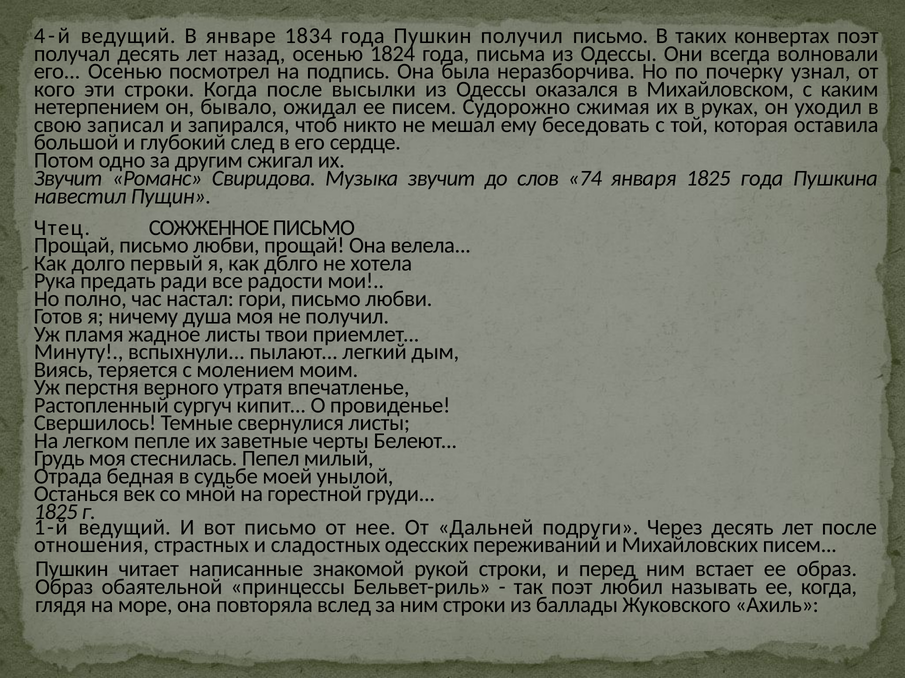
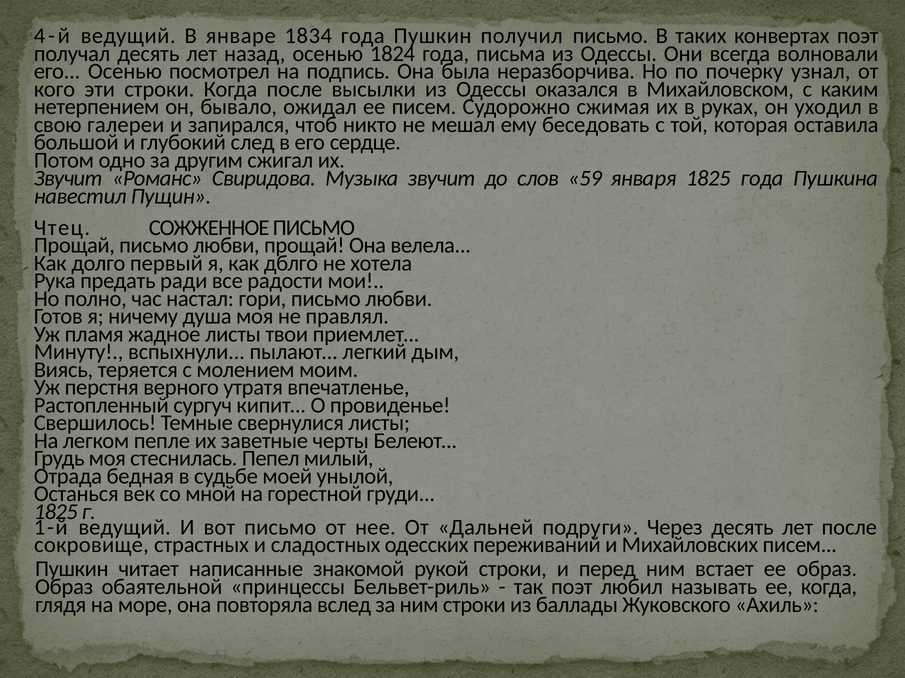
записал: записал -> галереи (126, 125)
74: 74 -> 59 (585, 179)
не получил: получил -> правлял (347, 317)
отношения: отношения -> сокровище (91, 546)
